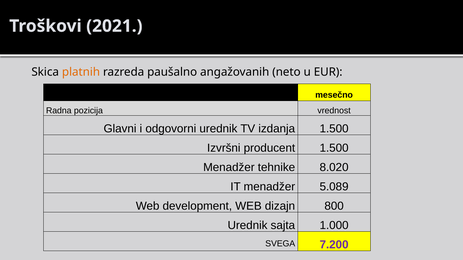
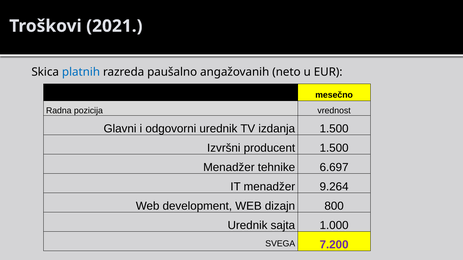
platnih colour: orange -> blue (81, 72)
8.020: 8.020 -> 6.697 (334, 168)
5.089: 5.089 -> 9.264 (334, 187)
